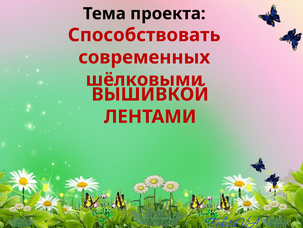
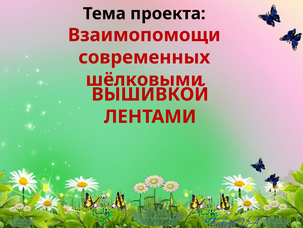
Способствовать: Способствовать -> Взаимопомощи (144, 35)
